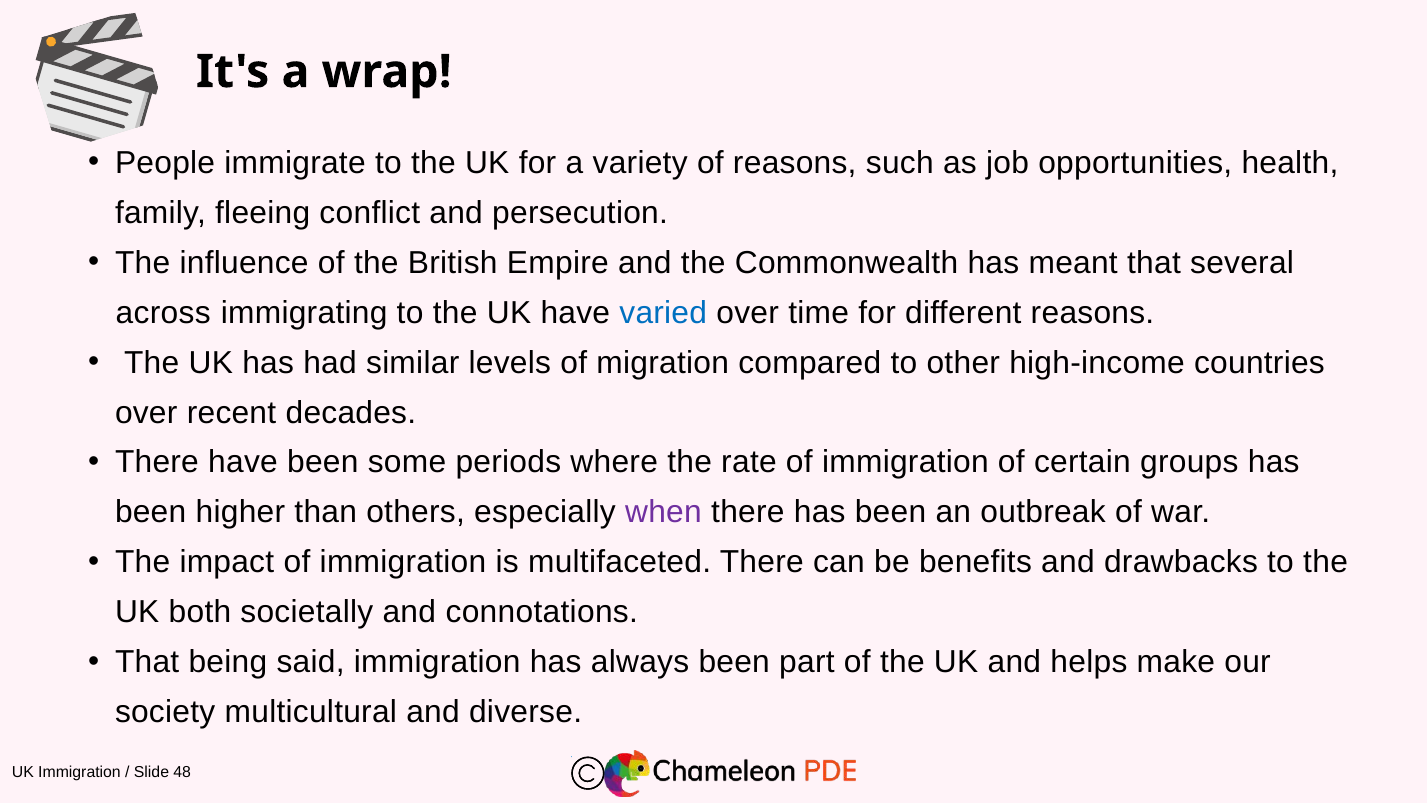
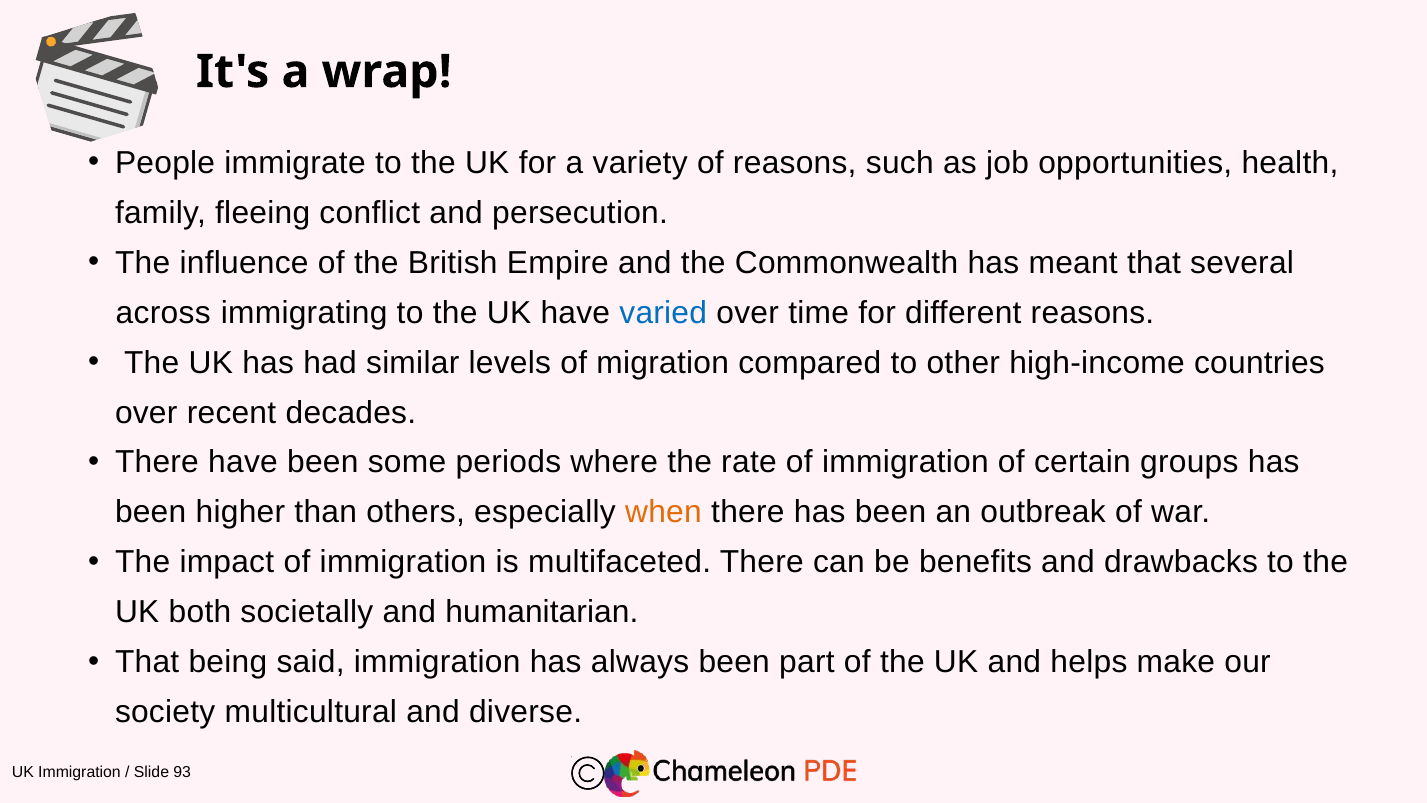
when colour: purple -> orange (663, 512)
connotations: connotations -> humanitarian (542, 612)
48: 48 -> 93 (182, 772)
